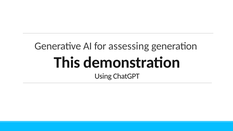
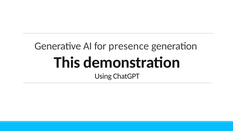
assessing: assessing -> presence (129, 46)
